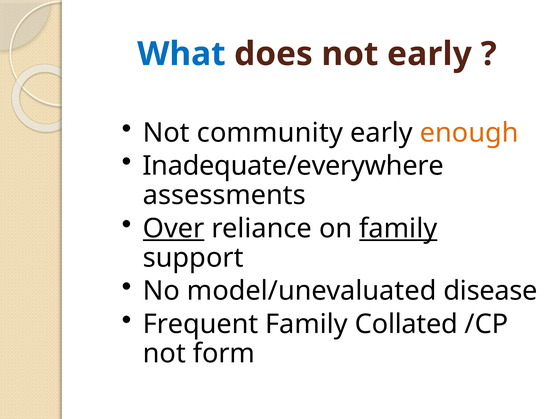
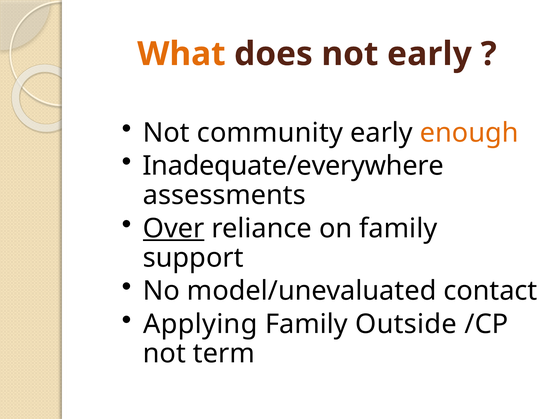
What colour: blue -> orange (181, 54)
family underline: present -> none (398, 229)
disease: disease -> contact (490, 291)
Frequent: Frequent -> Applying (200, 324)
Collated: Collated -> Outside (406, 324)
form: form -> term (224, 354)
